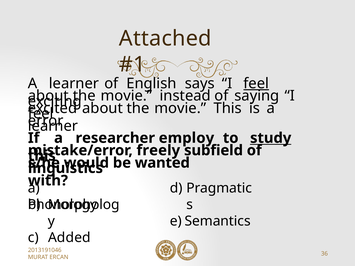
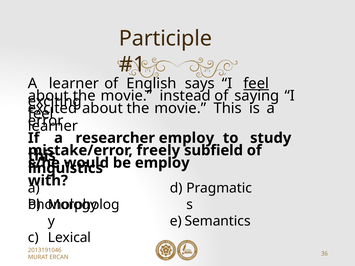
Attached: Attached -> Participle (165, 39)
study underline: present -> none (271, 138)
be wanted: wanted -> employ (162, 163)
Added: Added -> Lexical (69, 238)
